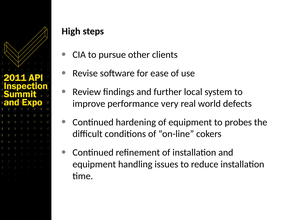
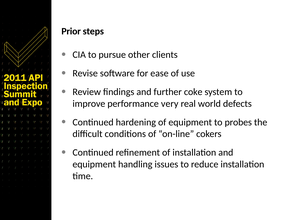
High: High -> Prior (71, 31)
local: local -> coke (193, 92)
